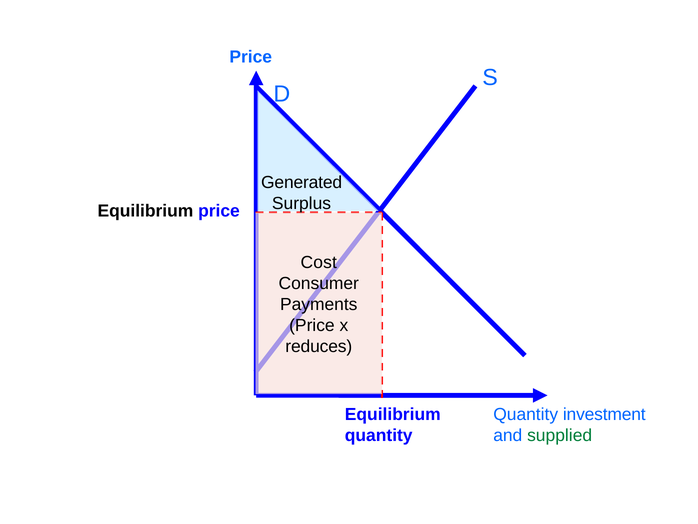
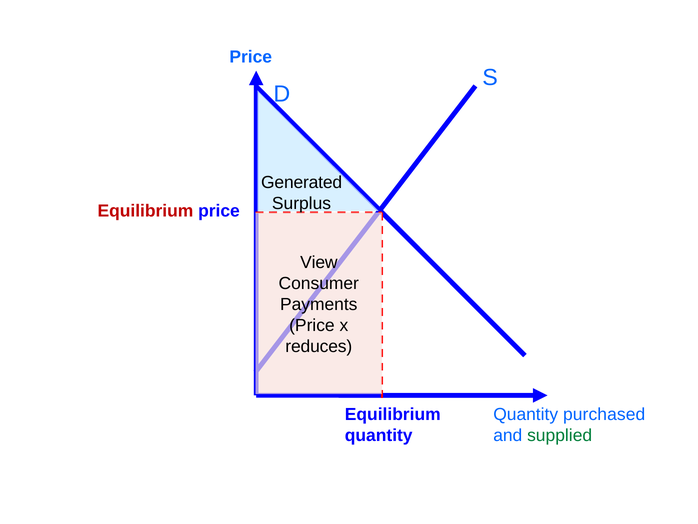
Equilibrium colour: black -> red (145, 211)
Cost: Cost -> View (319, 262)
investment: investment -> purchased (604, 414)
